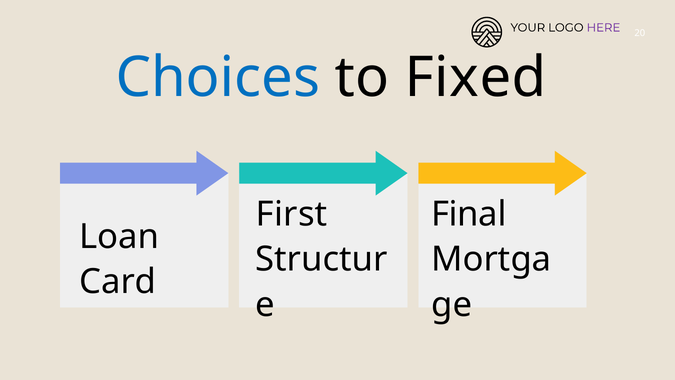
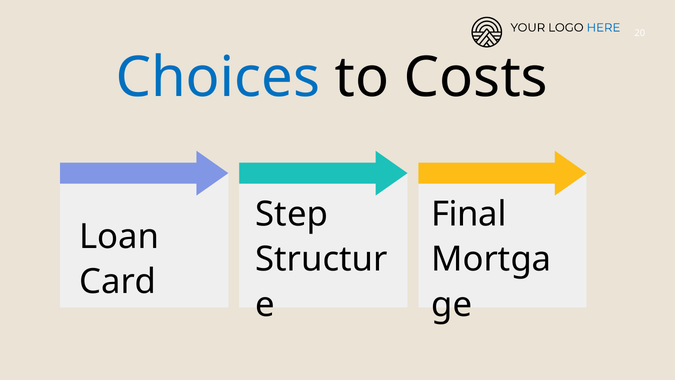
HERE colour: purple -> blue (603, 28)
Fixed: Fixed -> Costs (476, 78)
First: First -> Step (292, 214)
